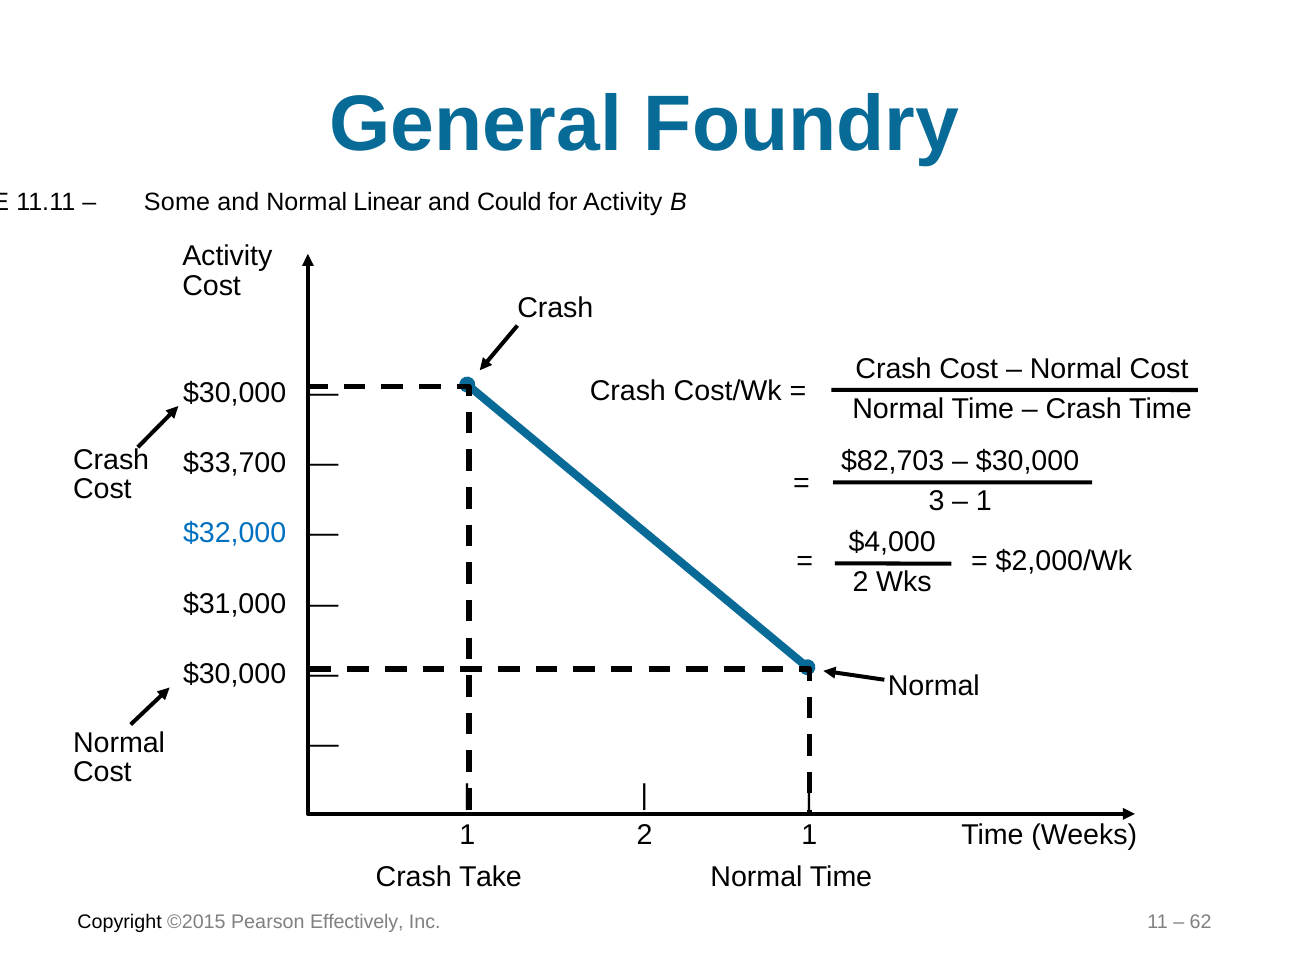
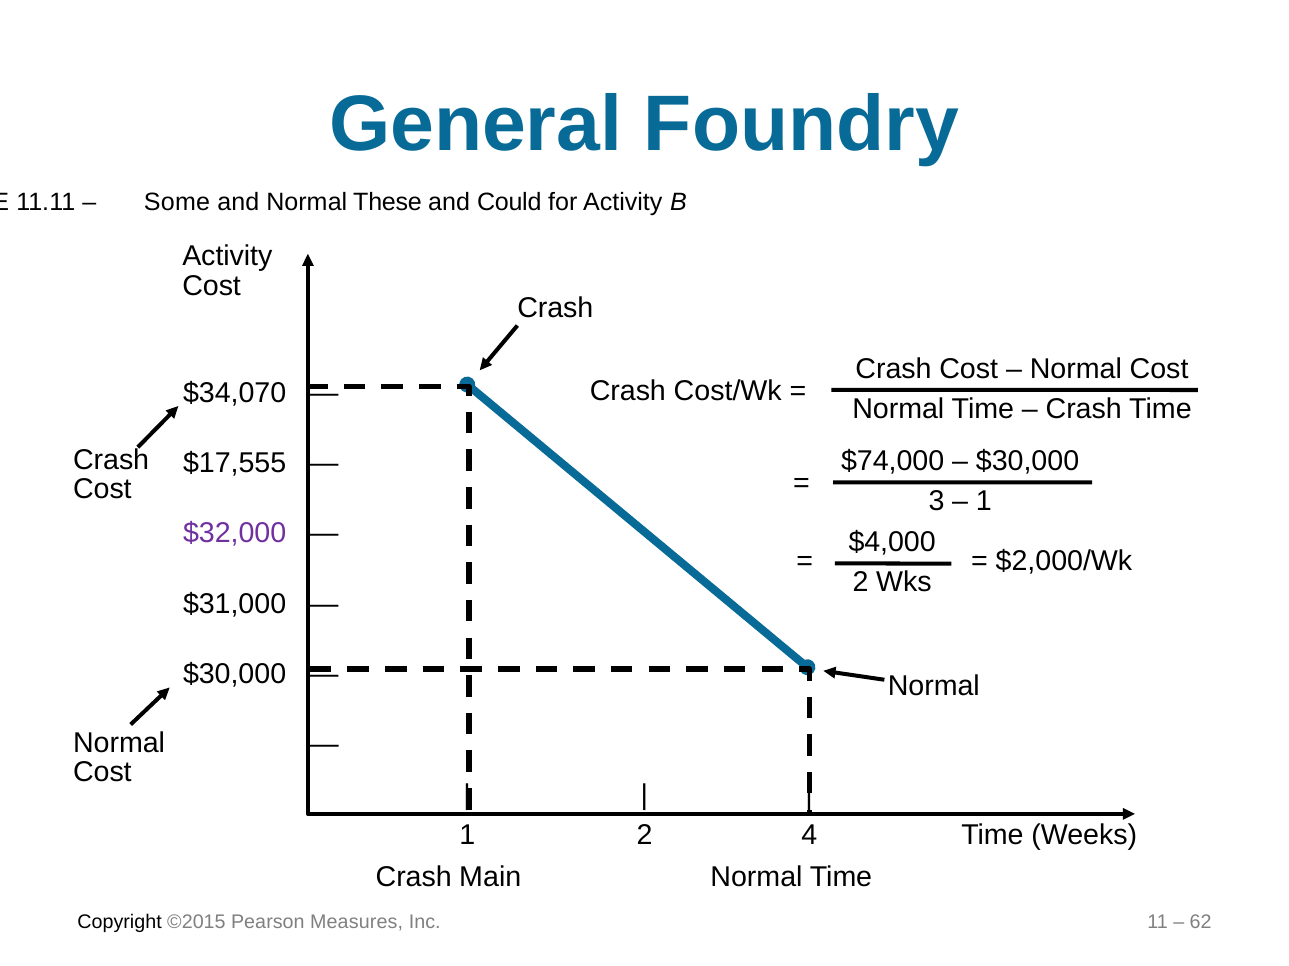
Linear: Linear -> These (388, 202)
$30,000: $30,000 -> $34,070 (235, 393)
$82,703: $82,703 -> $74,000 (893, 461)
$33,700: $33,700 -> $17,555 (235, 464)
$32,000 colour: blue -> purple (235, 534)
2 1: 1 -> 4 (809, 835)
Take: Take -> Main (490, 878)
Effectively: Effectively -> Measures (357, 923)
